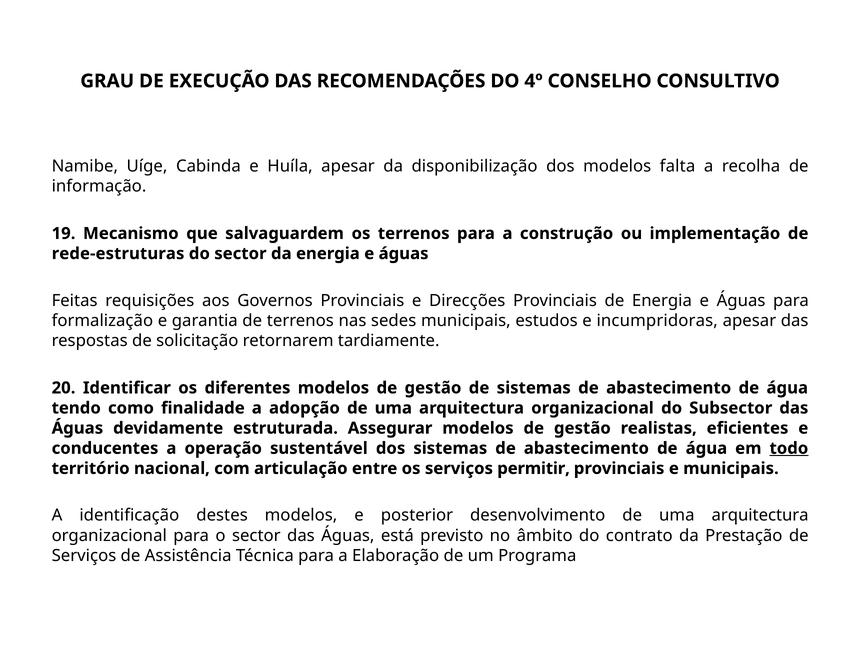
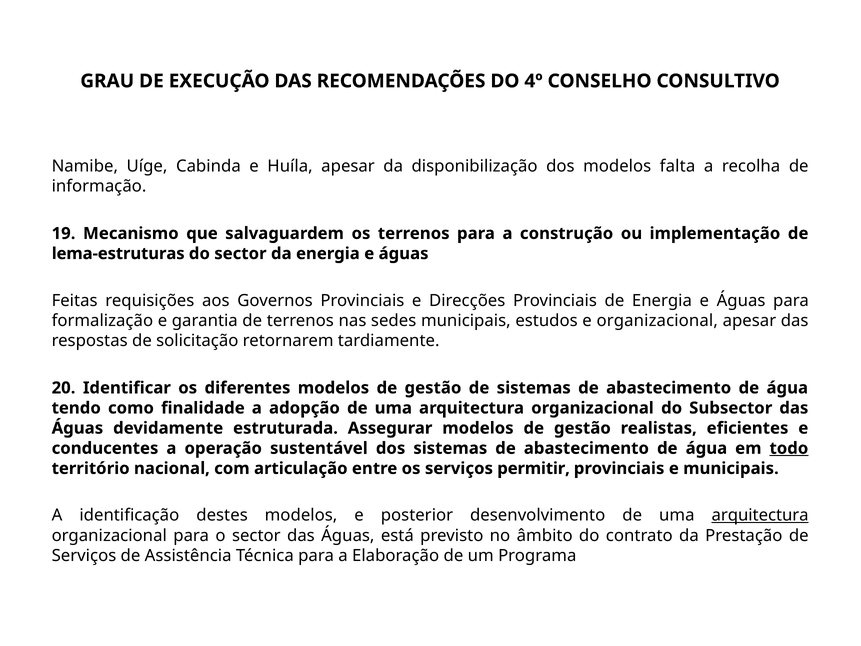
rede-estruturas: rede-estruturas -> lema-estruturas (118, 253)
e incumpridoras: incumpridoras -> organizacional (657, 321)
arquitectura underline: none -> present (760, 515)
